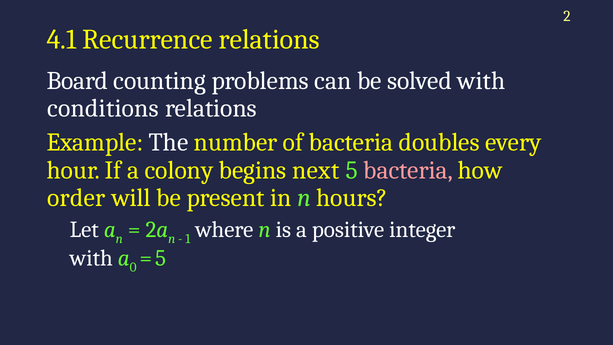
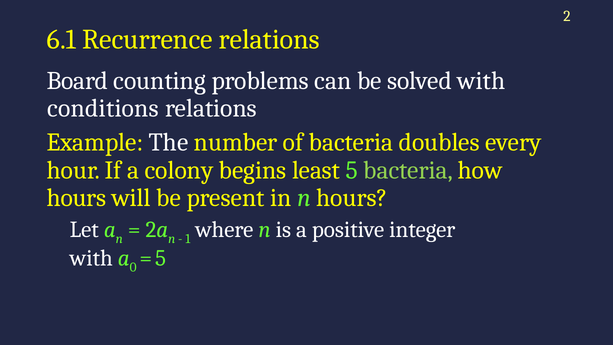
4.1: 4.1 -> 6.1 (61, 39)
next: next -> least (316, 170)
bacteria colour: pink -> light green (408, 170)
order: order -> hours (76, 198)
